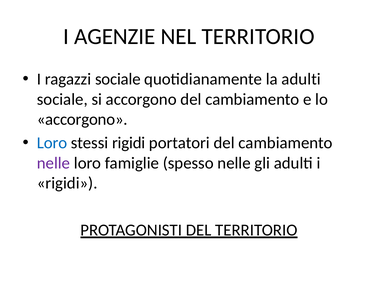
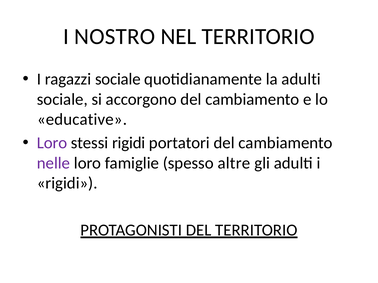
AGENZIE: AGENZIE -> NOSTRO (115, 37)
accorgono: accorgono -> educative (82, 120)
Loro colour: blue -> purple (52, 143)
spesso nelle: nelle -> altre (234, 163)
